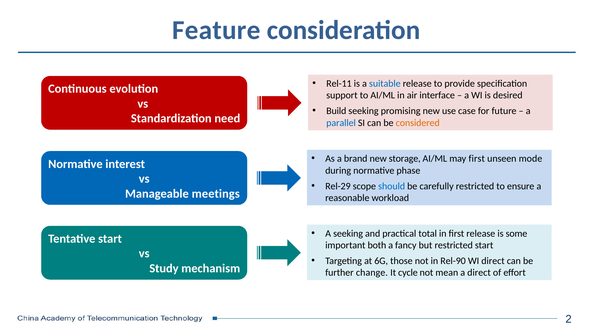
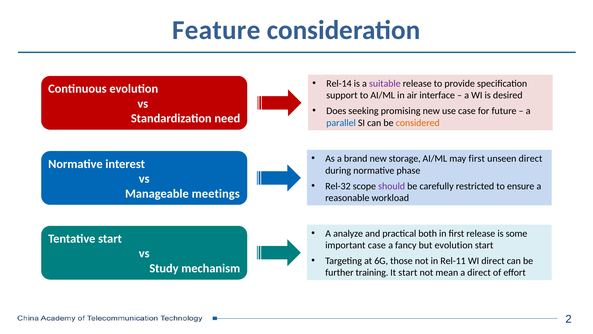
Rel-11: Rel-11 -> Rel-14 (339, 83)
suitable colour: blue -> purple (385, 83)
Build: Build -> Does (336, 111)
unseen mode: mode -> direct (531, 158)
Rel-29: Rel-29 -> Rel-32 (338, 186)
should colour: blue -> purple (392, 186)
A seeking: seeking -> analyze (348, 233)
total: total -> both (428, 233)
important both: both -> case (377, 245)
but restricted: restricted -> evolution (454, 245)
Rel-90: Rel-90 -> Rel-11 (453, 261)
change: change -> training (372, 272)
It cycle: cycle -> start (408, 272)
